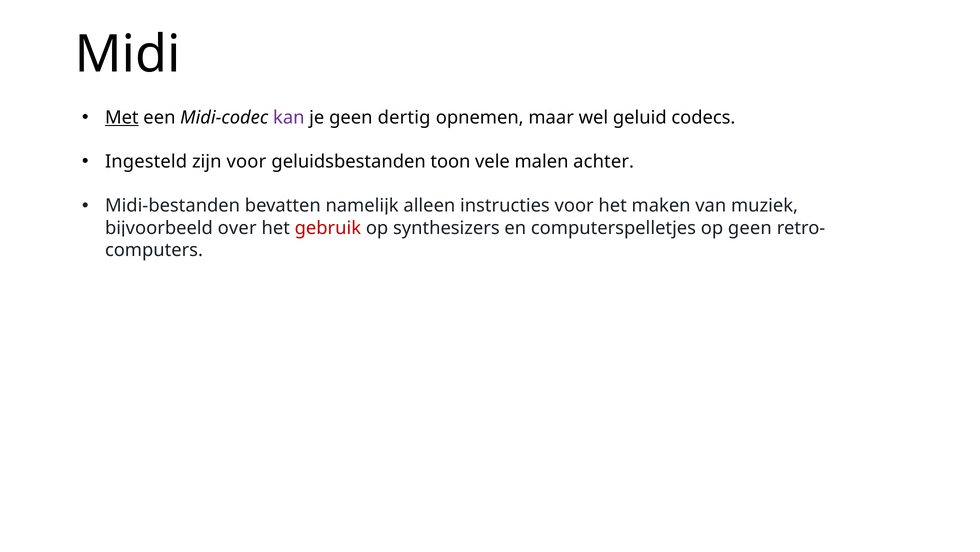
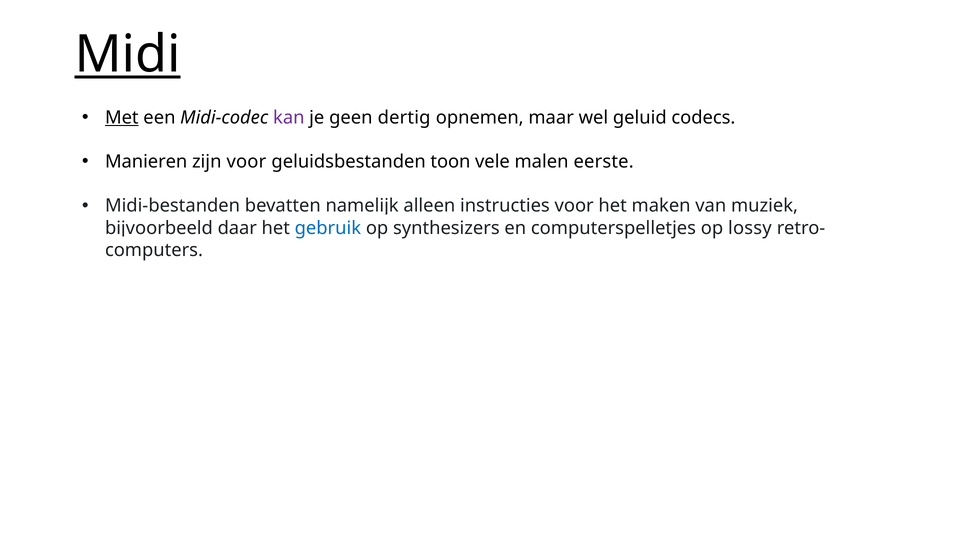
Midi underline: none -> present (128, 55)
Ingesteld: Ingesteld -> Manieren (146, 162)
achter: achter -> eerste (604, 162)
over: over -> daar (237, 228)
gebruik colour: red -> blue (328, 228)
op geen: geen -> lossy (750, 228)
